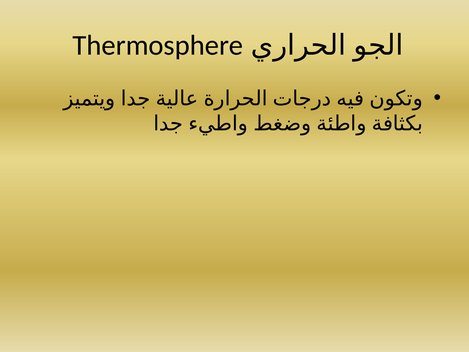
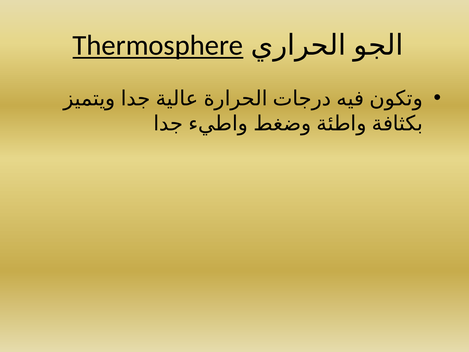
Thermosphere underline: none -> present (158, 45)
